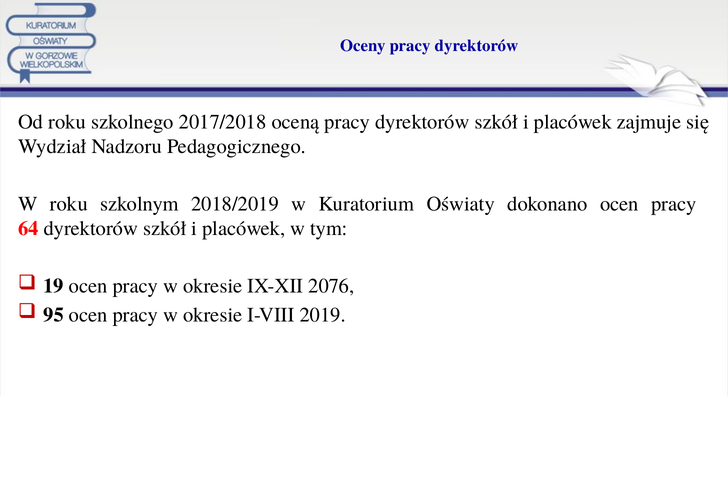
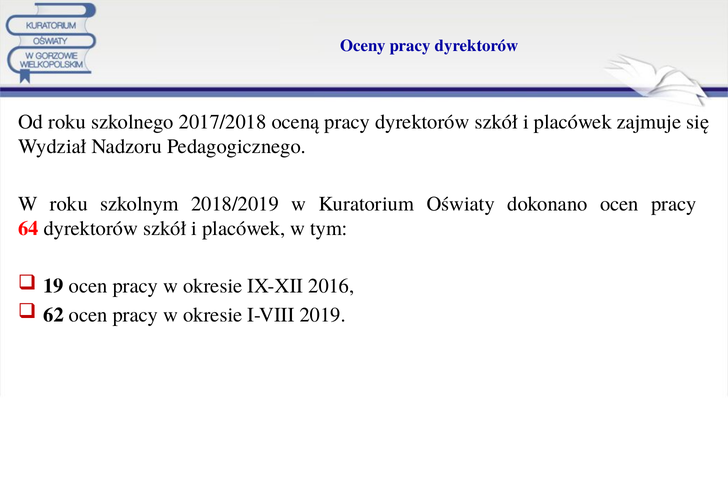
2076: 2076 -> 2016 (331, 286)
95: 95 -> 62 (54, 315)
